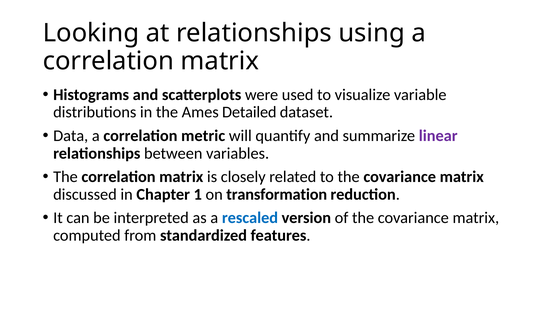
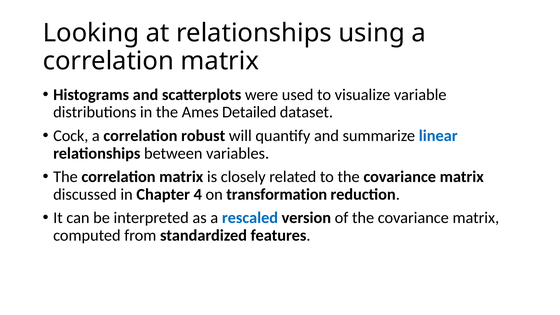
Data: Data -> Cock (71, 136)
metric: metric -> robust (203, 136)
linear colour: purple -> blue (438, 136)
1: 1 -> 4 (198, 194)
